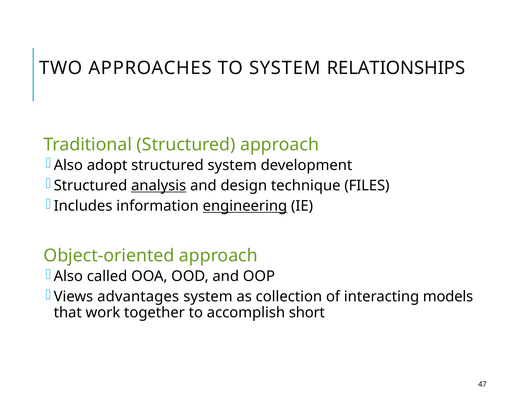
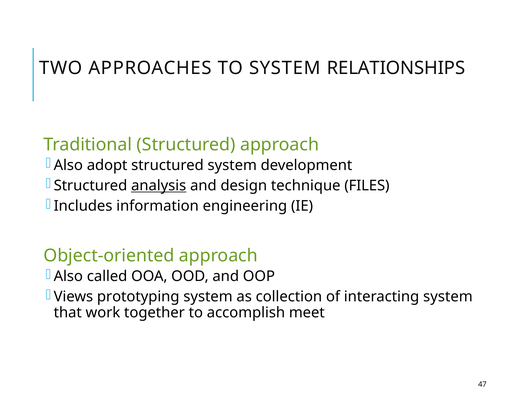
engineering underline: present -> none (245, 206)
advantages: advantages -> prototyping (138, 297)
interacting models: models -> system (448, 297)
short: short -> meet (307, 313)
